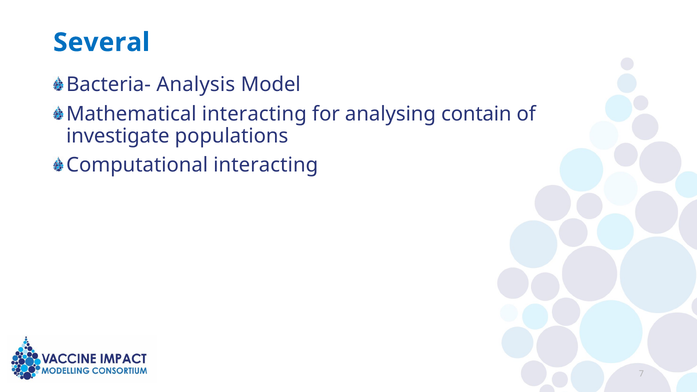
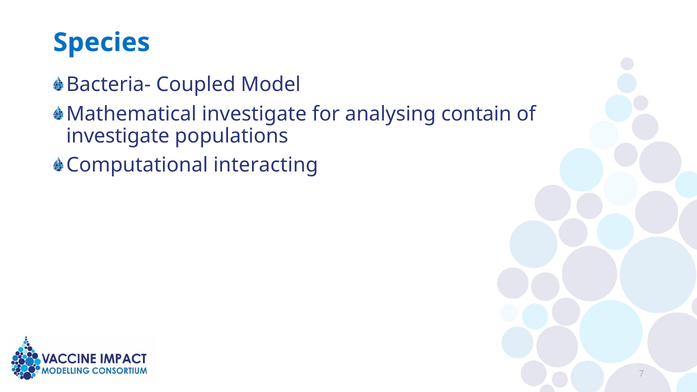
Several: Several -> Species (102, 42)
Analysis: Analysis -> Coupled (196, 85)
Mathematical interacting: interacting -> investigate (254, 114)
